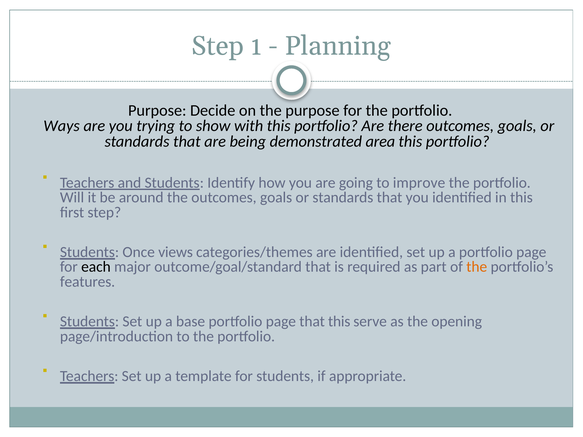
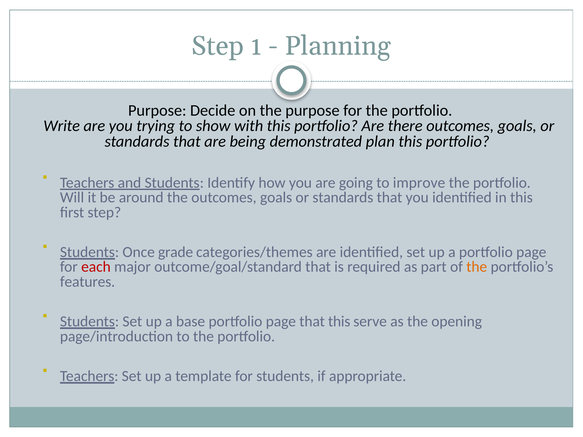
Ways: Ways -> Write (62, 126)
area: area -> plan (380, 142)
views: views -> grade (176, 252)
each colour: black -> red (96, 267)
